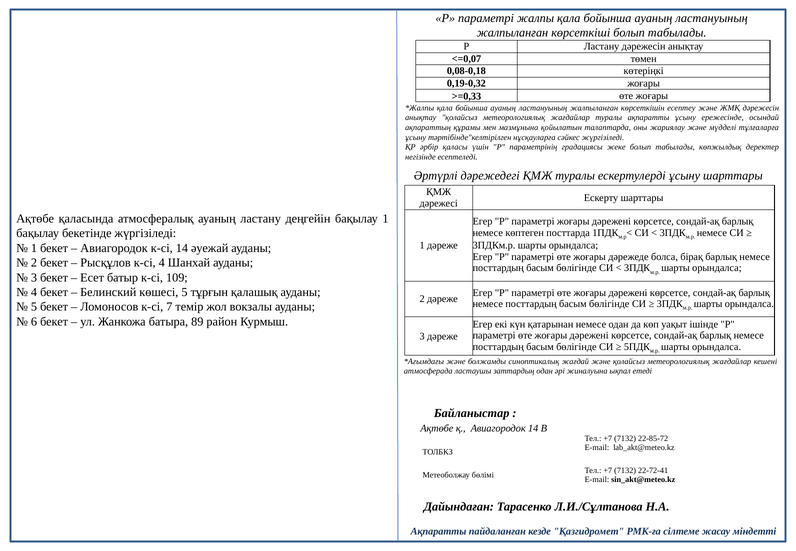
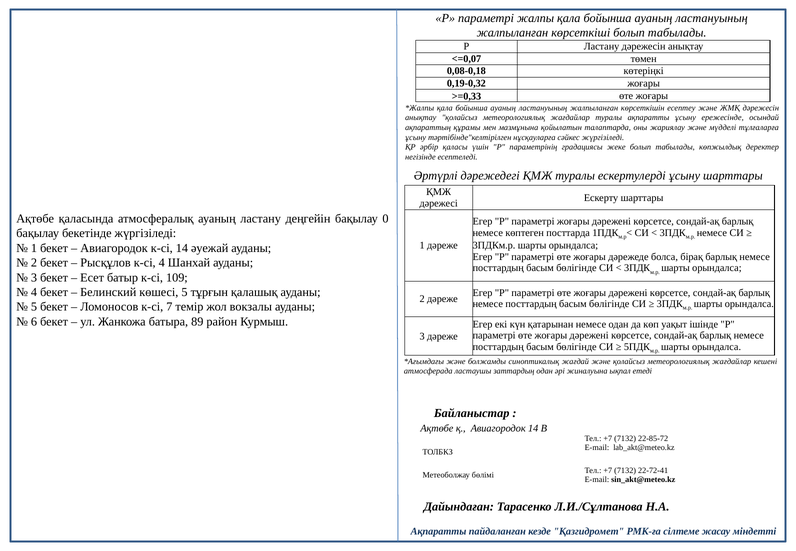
бақылау 1: 1 -> 0 (386, 219)
